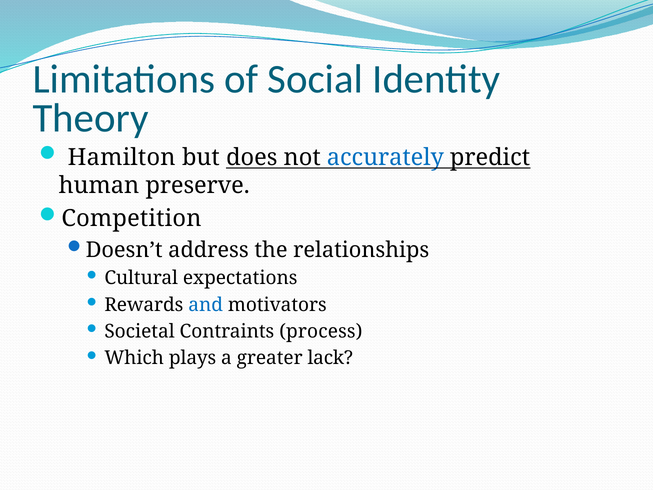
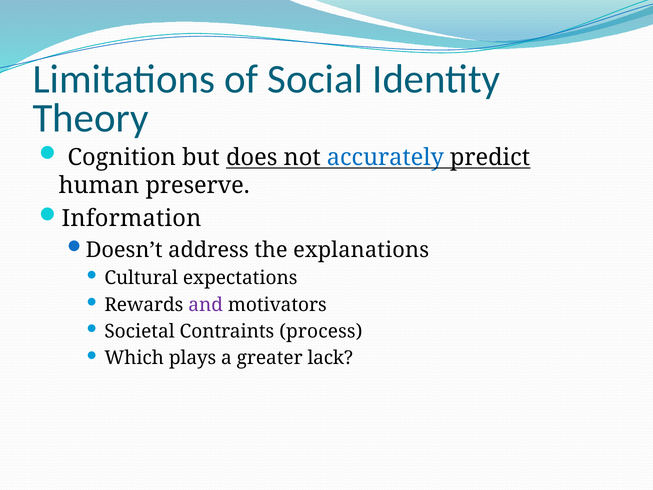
Hamilton: Hamilton -> Cognition (122, 157)
Competition: Competition -> Information (131, 218)
relationships: relationships -> explanations (361, 250)
and colour: blue -> purple (206, 305)
